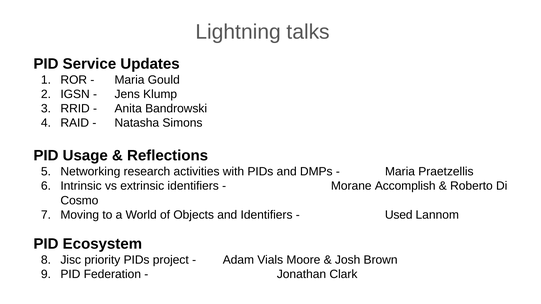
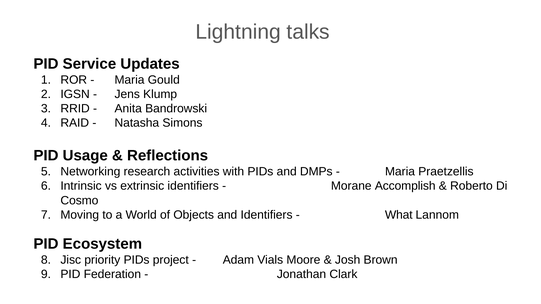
Used: Used -> What (399, 215)
